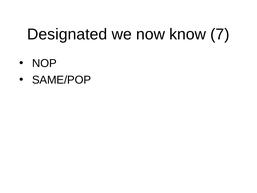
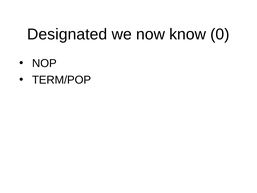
7: 7 -> 0 (220, 34)
SAME/POP: SAME/POP -> TERM/POP (62, 80)
